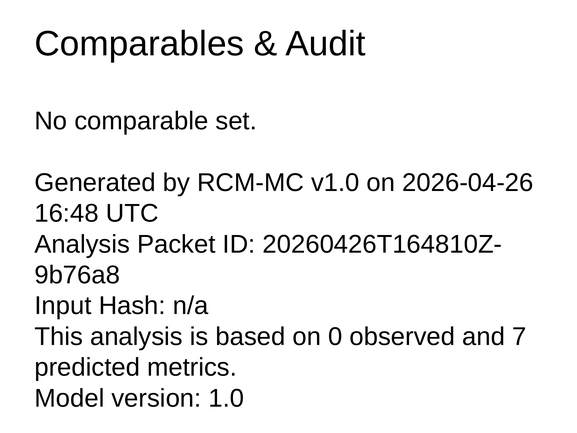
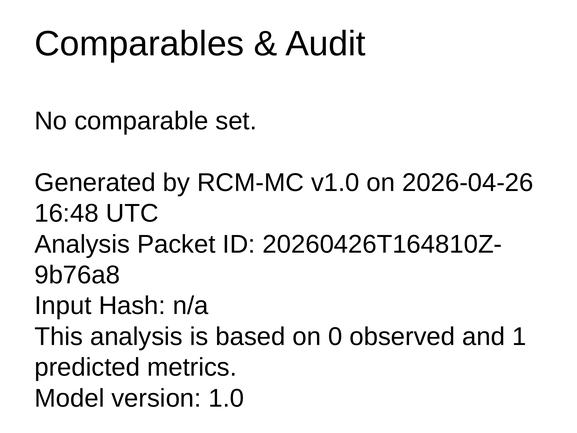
7: 7 -> 1 (519, 336)
